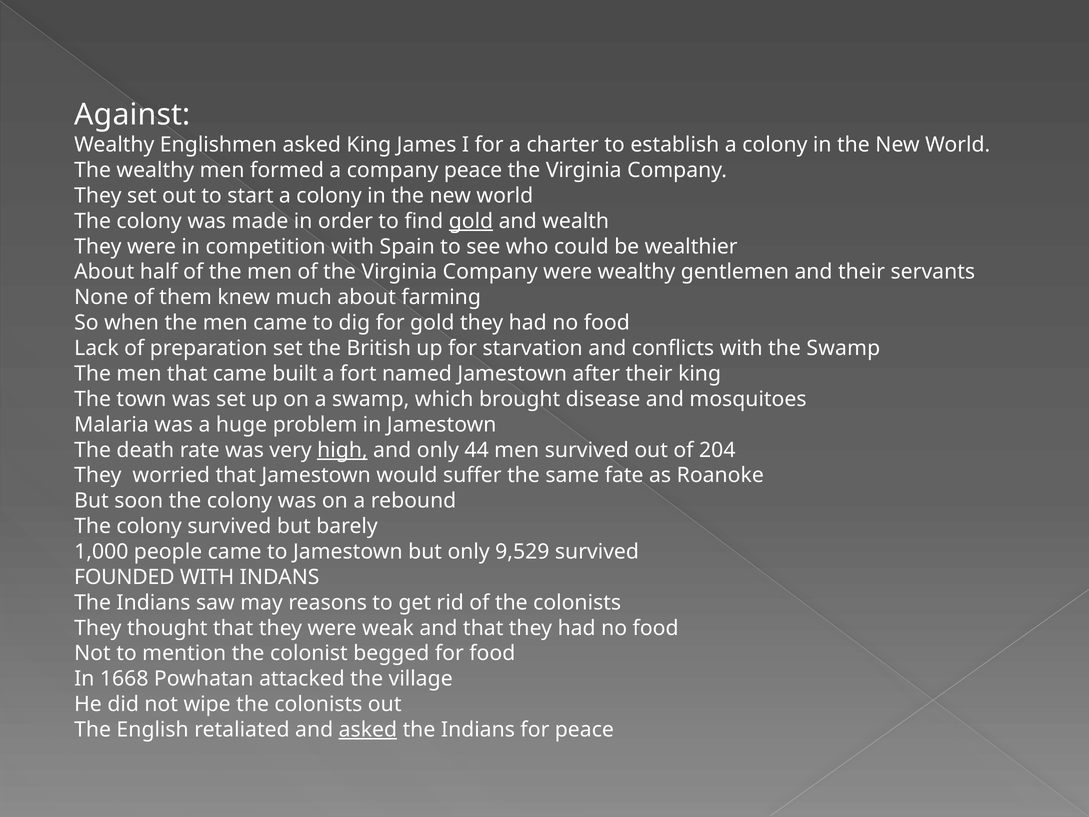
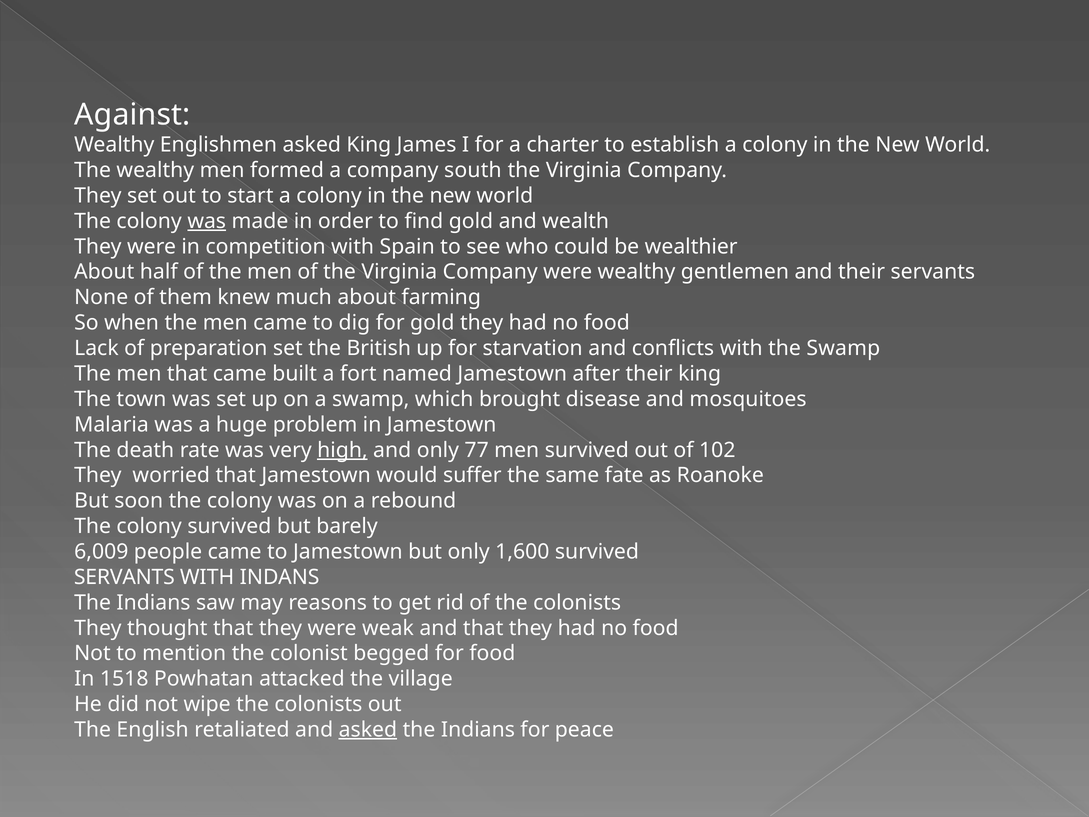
company peace: peace -> south (473, 170)
was underline: none -> present (207, 221)
gold underline: present -> none (471, 221)
44: 44 -> 77 (477, 450)
204: 204 -> 102 (717, 450)
1,000: 1,000 -> 6,009 (101, 552)
9,529: 9,529 -> 1,600 (522, 552)
FOUNDED: FOUNDED -> SERVANTS (124, 577)
1668: 1668 -> 1518 (124, 679)
